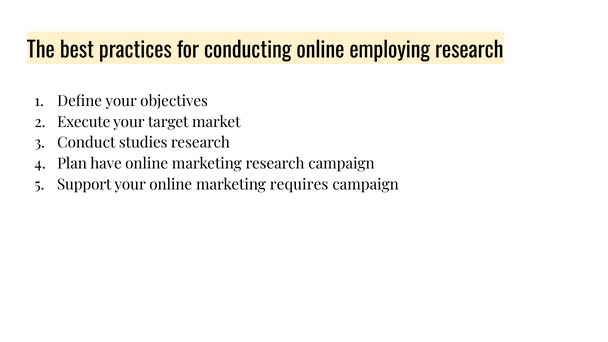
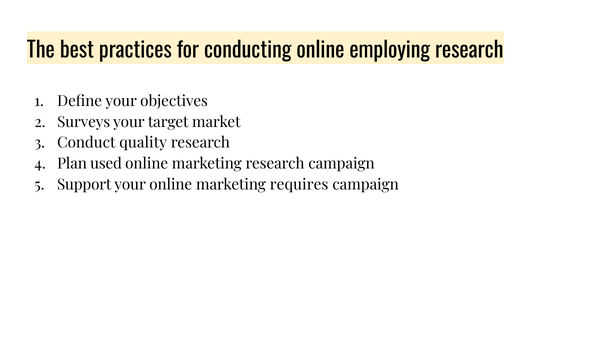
Execute: Execute -> Surveys (84, 122)
studies: studies -> quality (143, 143)
have: have -> used (106, 164)
